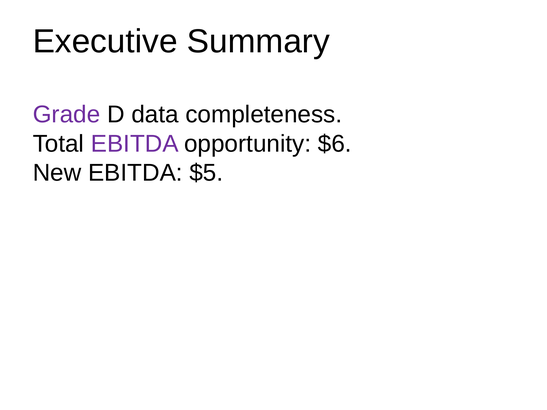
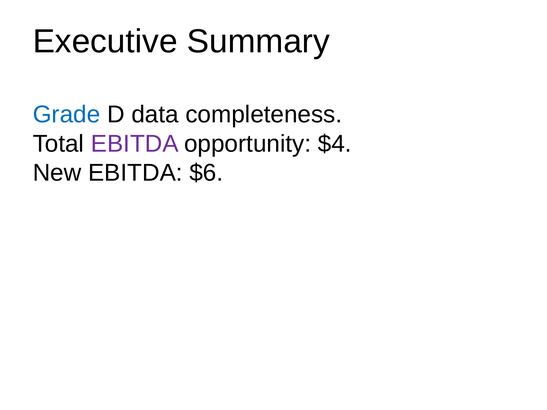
Grade colour: purple -> blue (67, 115)
$6: $6 -> $4 (335, 144)
$5: $5 -> $6 (206, 173)
